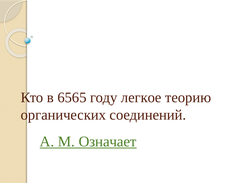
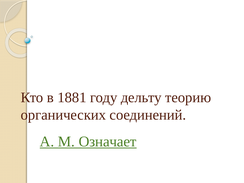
6565: 6565 -> 1881 (72, 97)
легкое: легкое -> дельту (141, 97)
